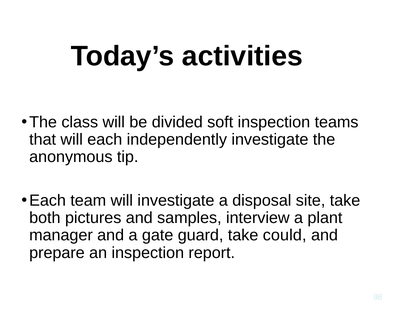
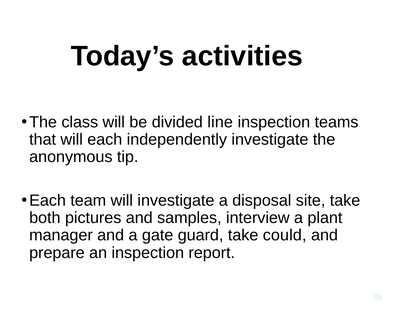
soft: soft -> line (220, 122)
